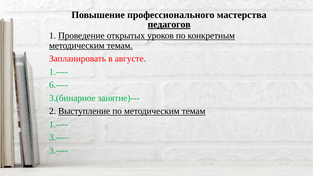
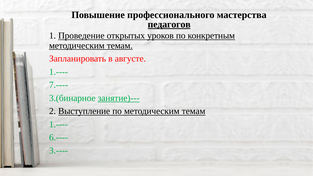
6.----: 6.---- -> 7.---- (59, 85)
занятие)--- underline: none -> present (119, 98)
3.----: 3.---- -> 6.---- (59, 137)
